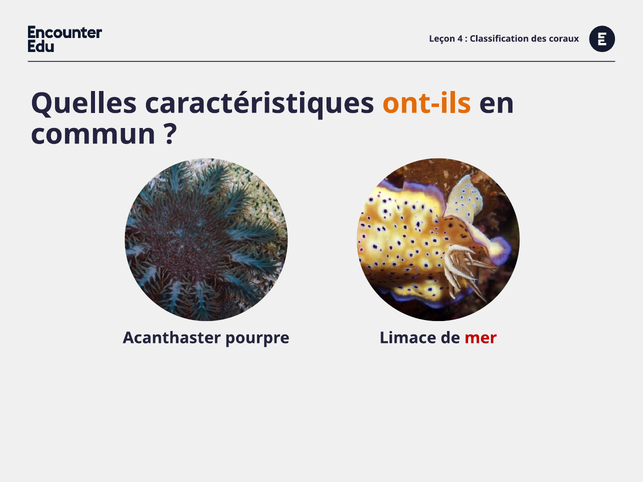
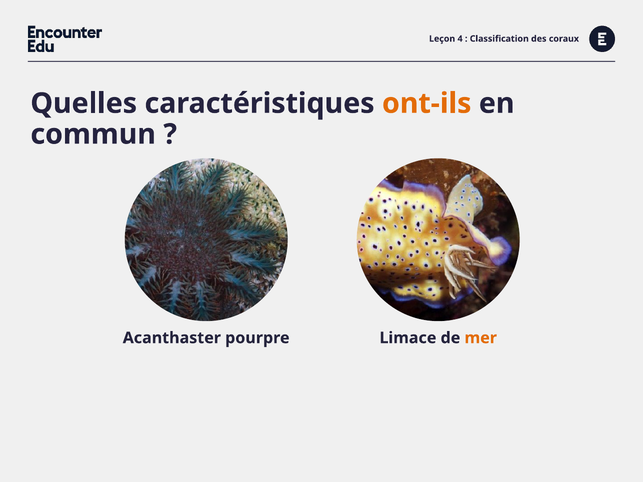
mer colour: red -> orange (481, 338)
